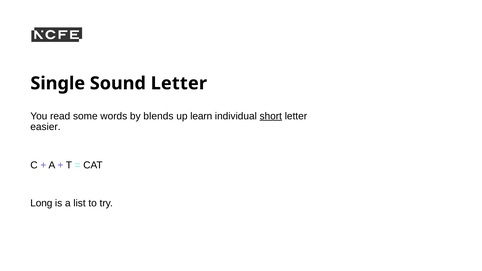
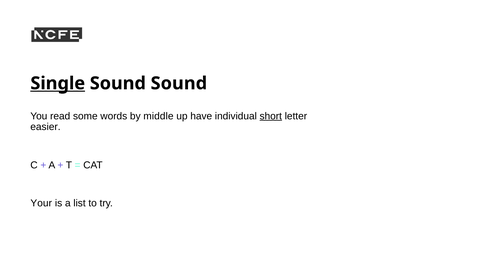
Single underline: none -> present (58, 83)
Sound Letter: Letter -> Sound (179, 83)
blends: blends -> middle (158, 116)
learn: learn -> have (201, 116)
Long: Long -> Your (41, 203)
